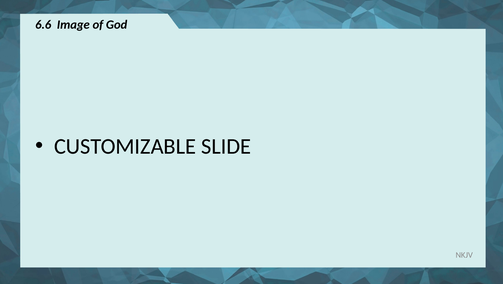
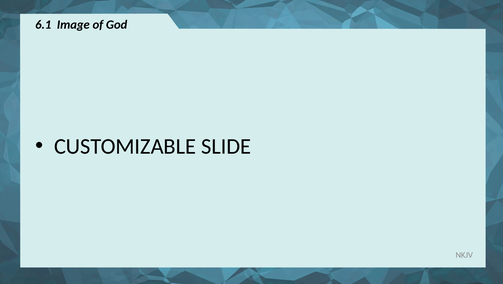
6.6: 6.6 -> 6.1 (43, 25)
